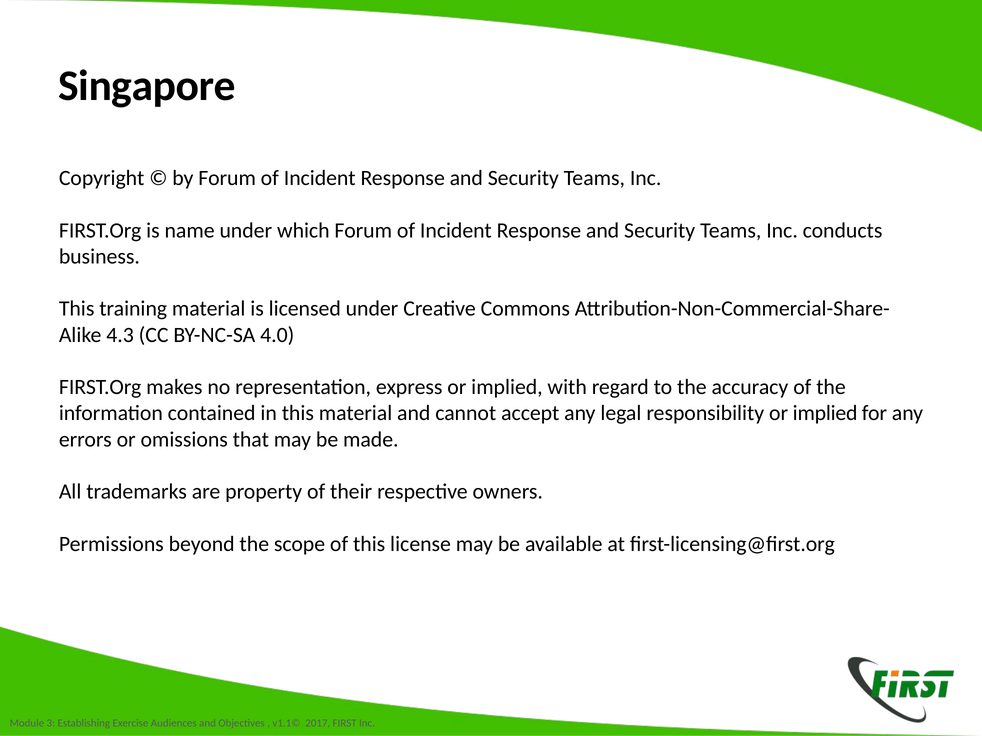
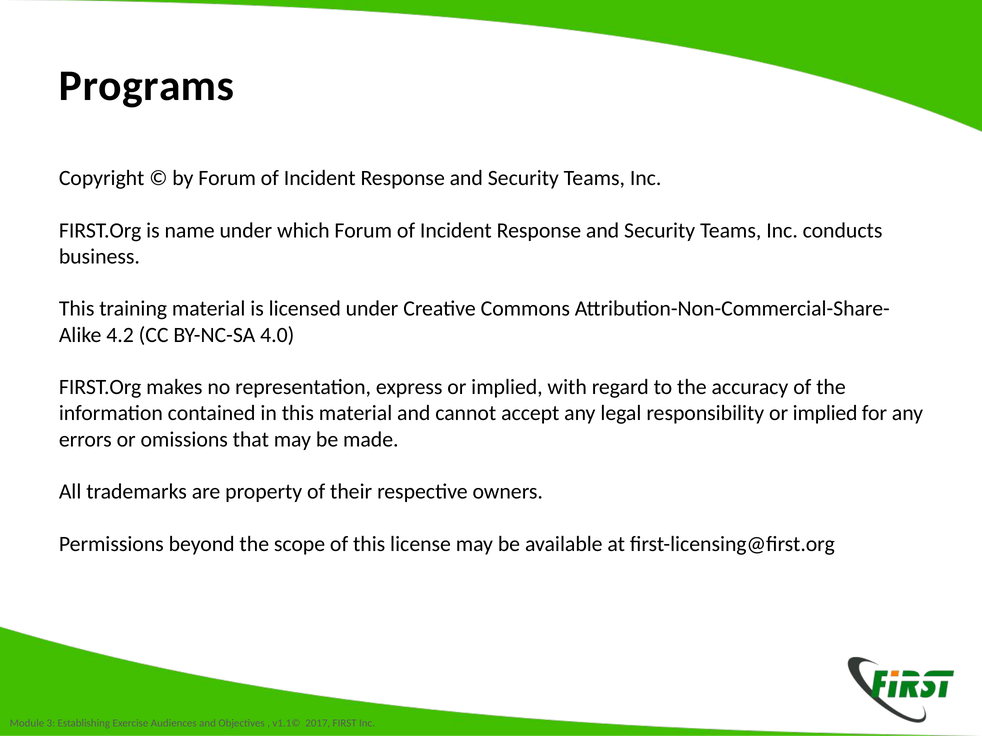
Singapore: Singapore -> Programs (147, 86)
4.3: 4.3 -> 4.2 (120, 335)
